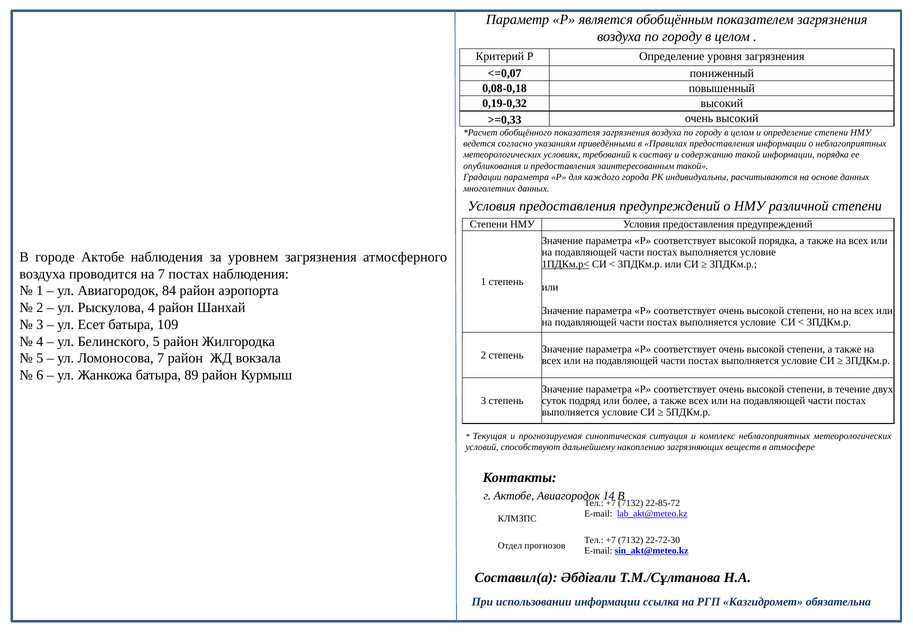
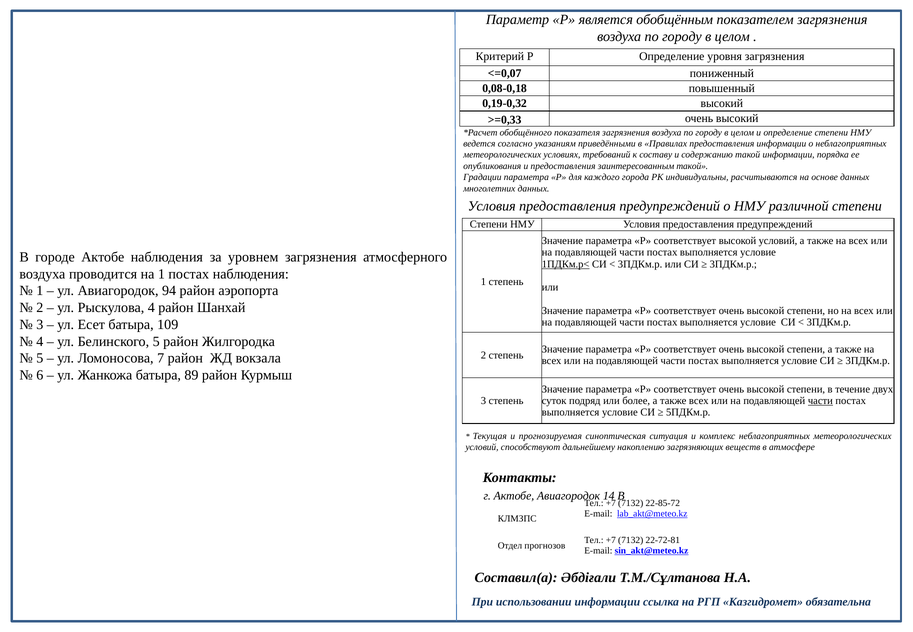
высокой порядка: порядка -> условий (778, 241)
на 7: 7 -> 1 (161, 274)
84: 84 -> 94 (169, 291)
части underline: none -> present (820, 401)
22-72-30: 22-72-30 -> 22-72-81 (663, 540)
